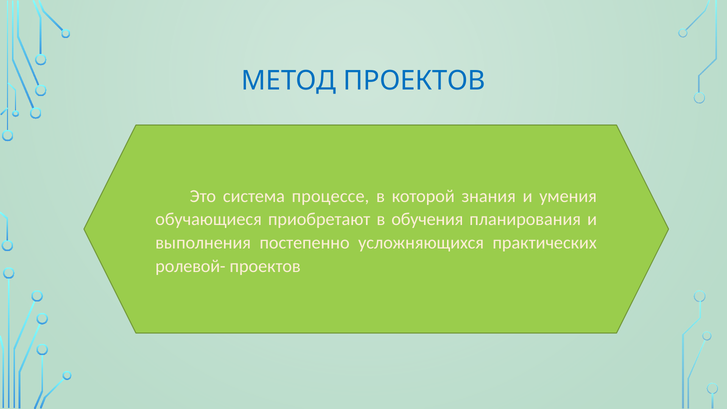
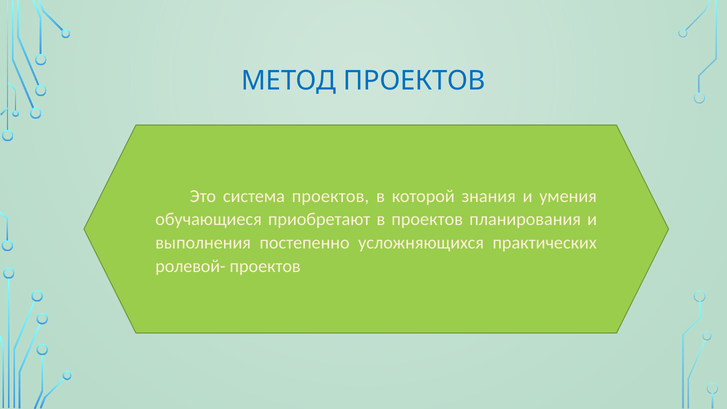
система процессе: процессе -> проектов (330, 196)
в обучения: обучения -> проектов (427, 219)
